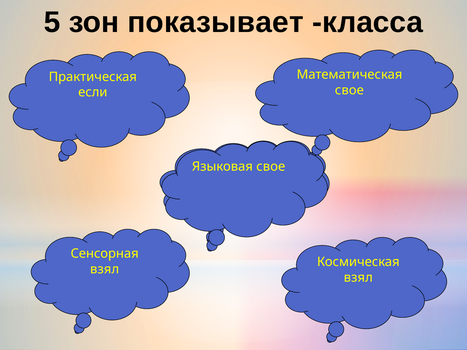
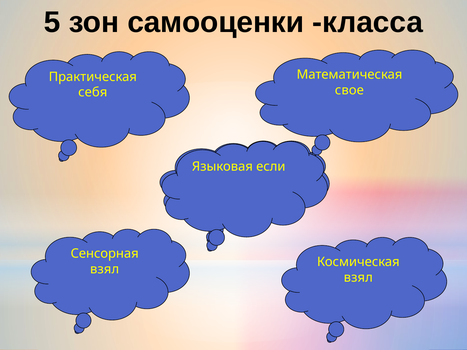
показывает: показывает -> самооценки (216, 22)
если: если -> себя (93, 92)
Языковая свое: свое -> если (271, 167)
